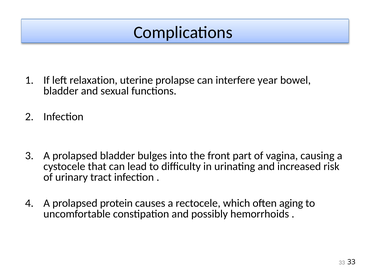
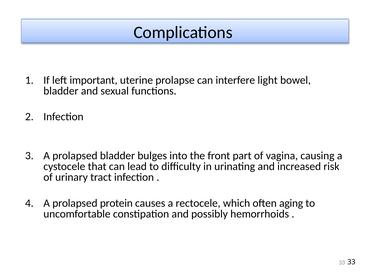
relaxation: relaxation -> important (94, 80)
year: year -> light (268, 80)
